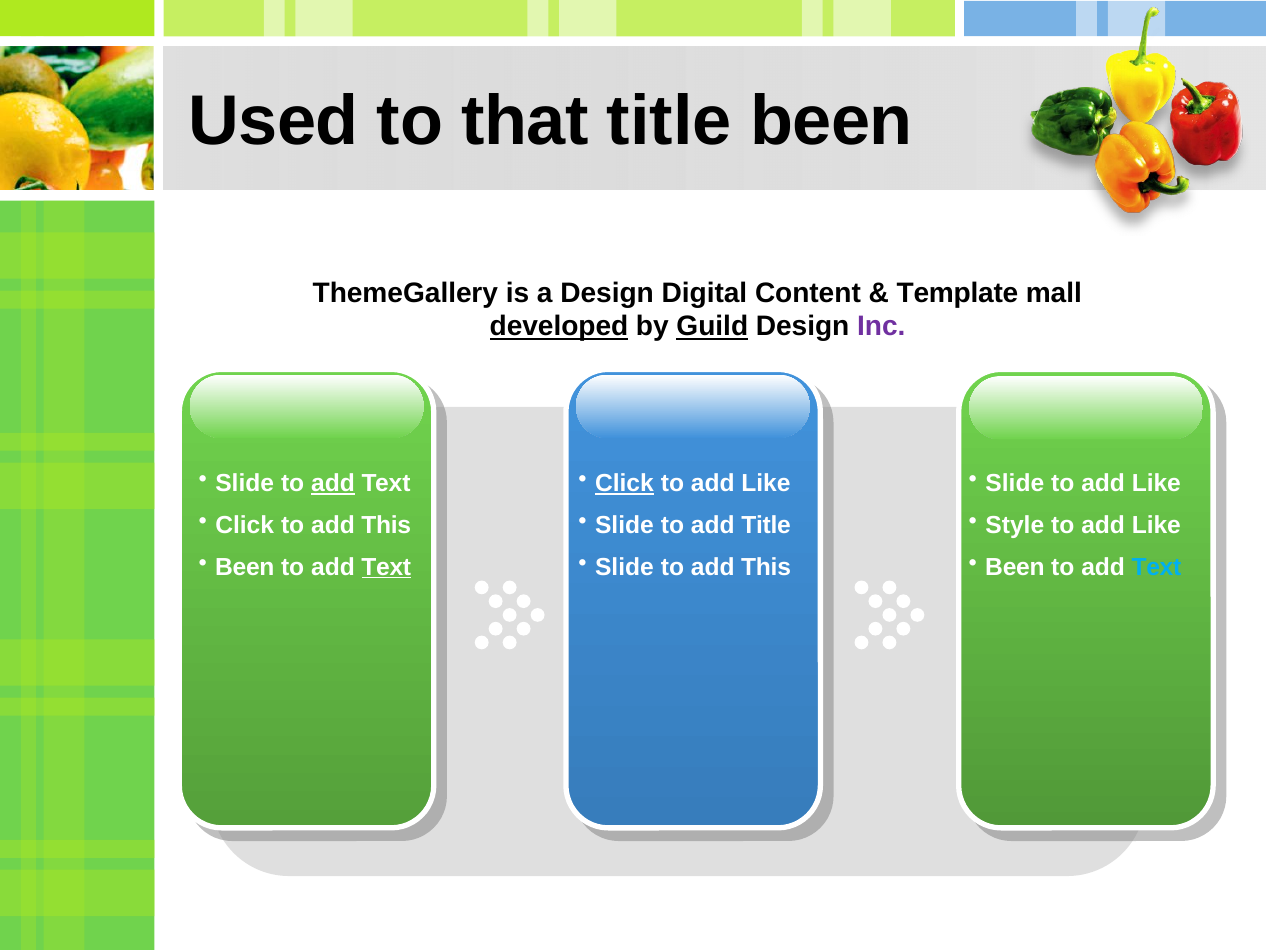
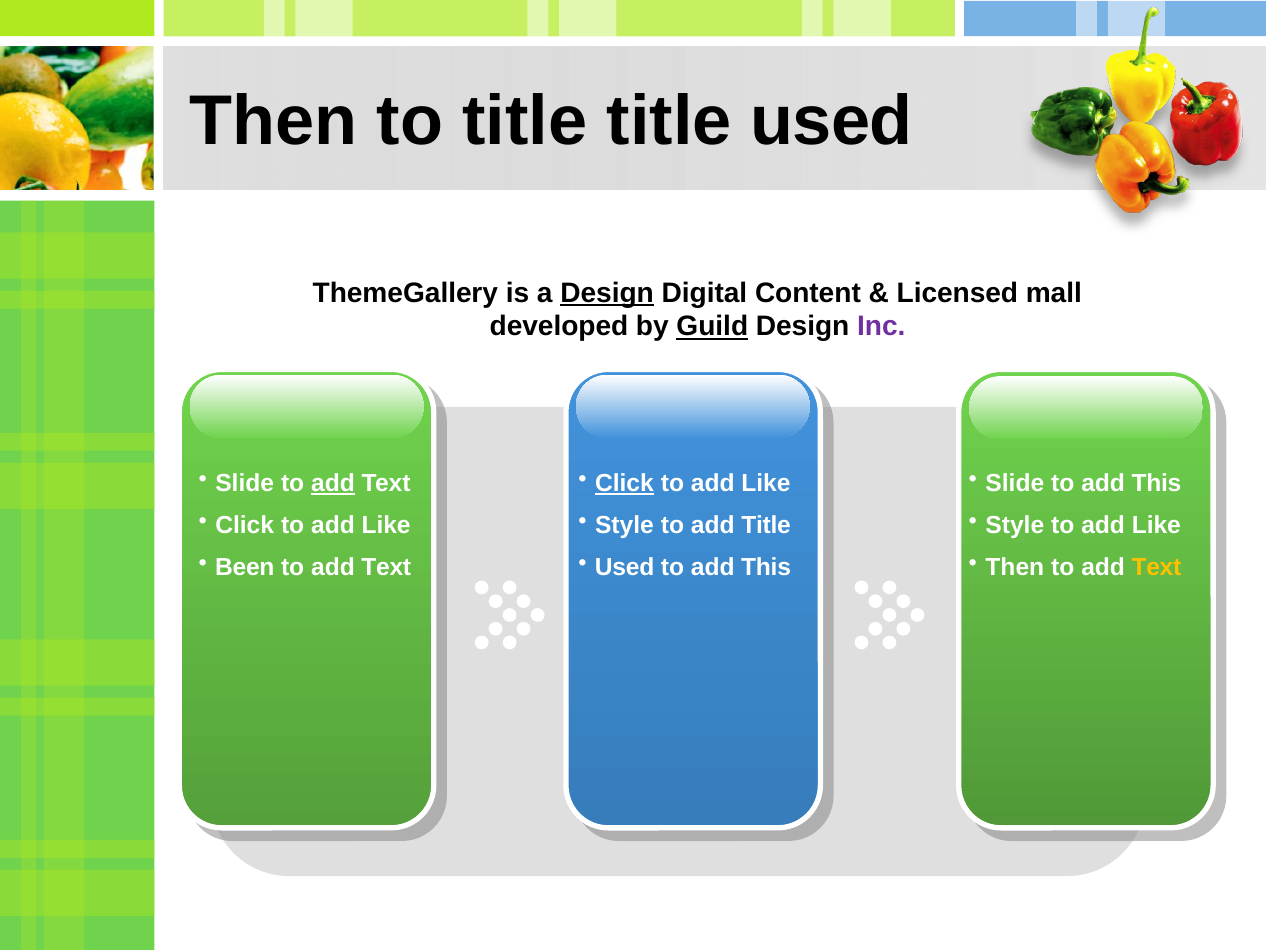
Used: Used -> Then (273, 121)
to that: that -> title (525, 121)
title been: been -> used (831, 121)
Design underline: none -> present (607, 293)
Template: Template -> Licensed (957, 293)
developed underline: present -> none (559, 326)
Like: Like -> This (1156, 483)
This: This -> Like (386, 525)
Slide: Slide -> Style (624, 525)
Text underline: present -> none (386, 567)
Slide: Slide -> Used (625, 567)
Been: Been -> Then (1015, 567)
Text colour: light blue -> yellow (1156, 567)
